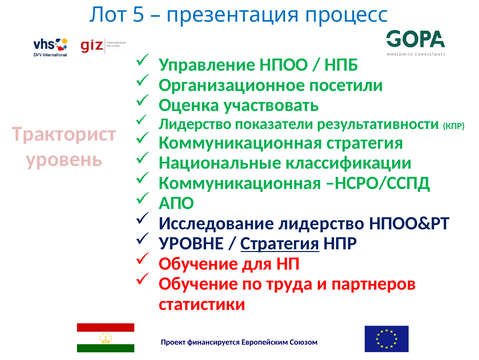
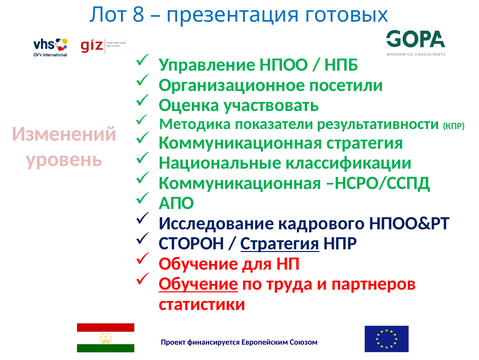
5: 5 -> 8 (139, 15)
процесс: процесс -> готовых (347, 15)
Лидерство: Лидерство -> Методика (195, 124)
Тракторист: Тракторист -> Изменений (64, 133)
Исследование лидерство: лидерство -> кадрового (321, 223)
УРОВНЕ: УРОВНЕ -> СТОРОН (192, 243)
Обучение underline: none -> present (198, 283)
